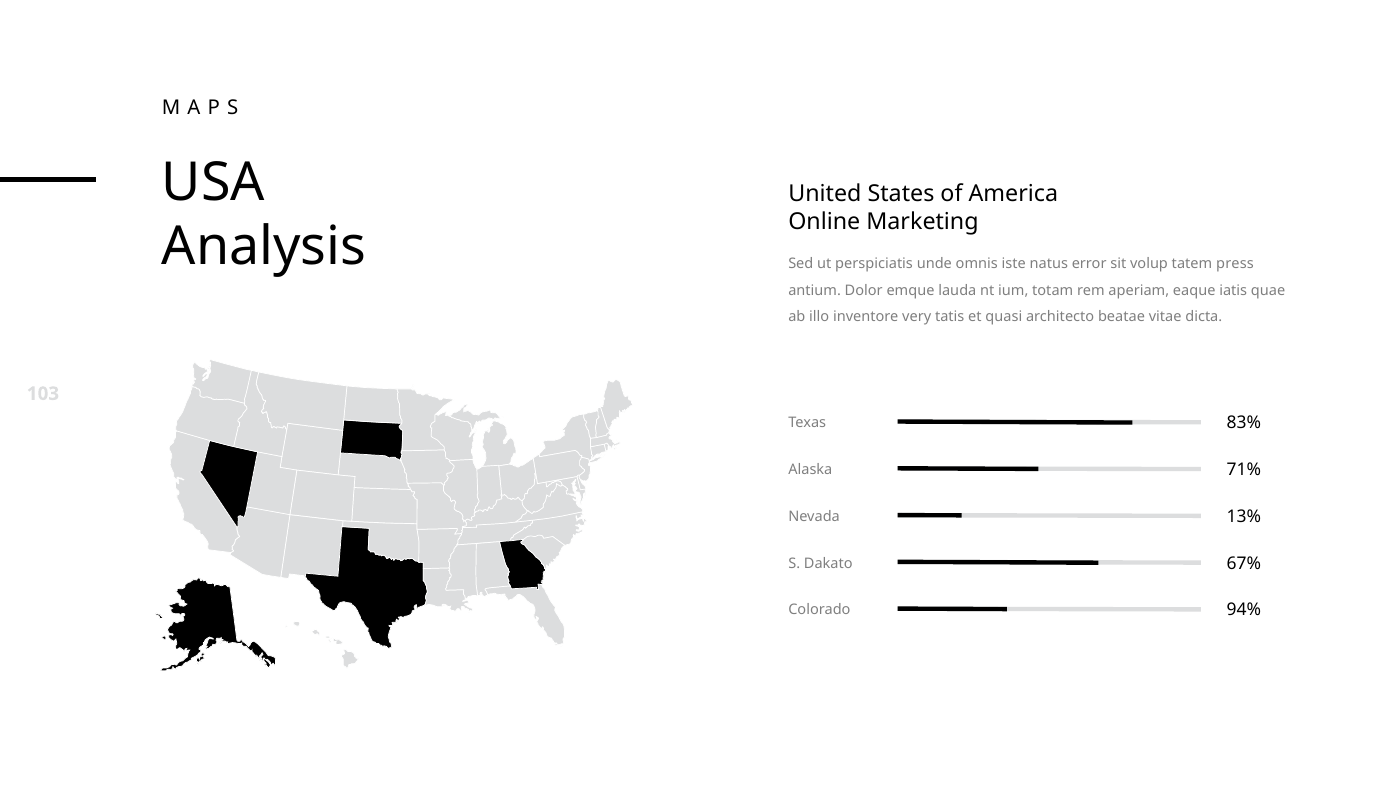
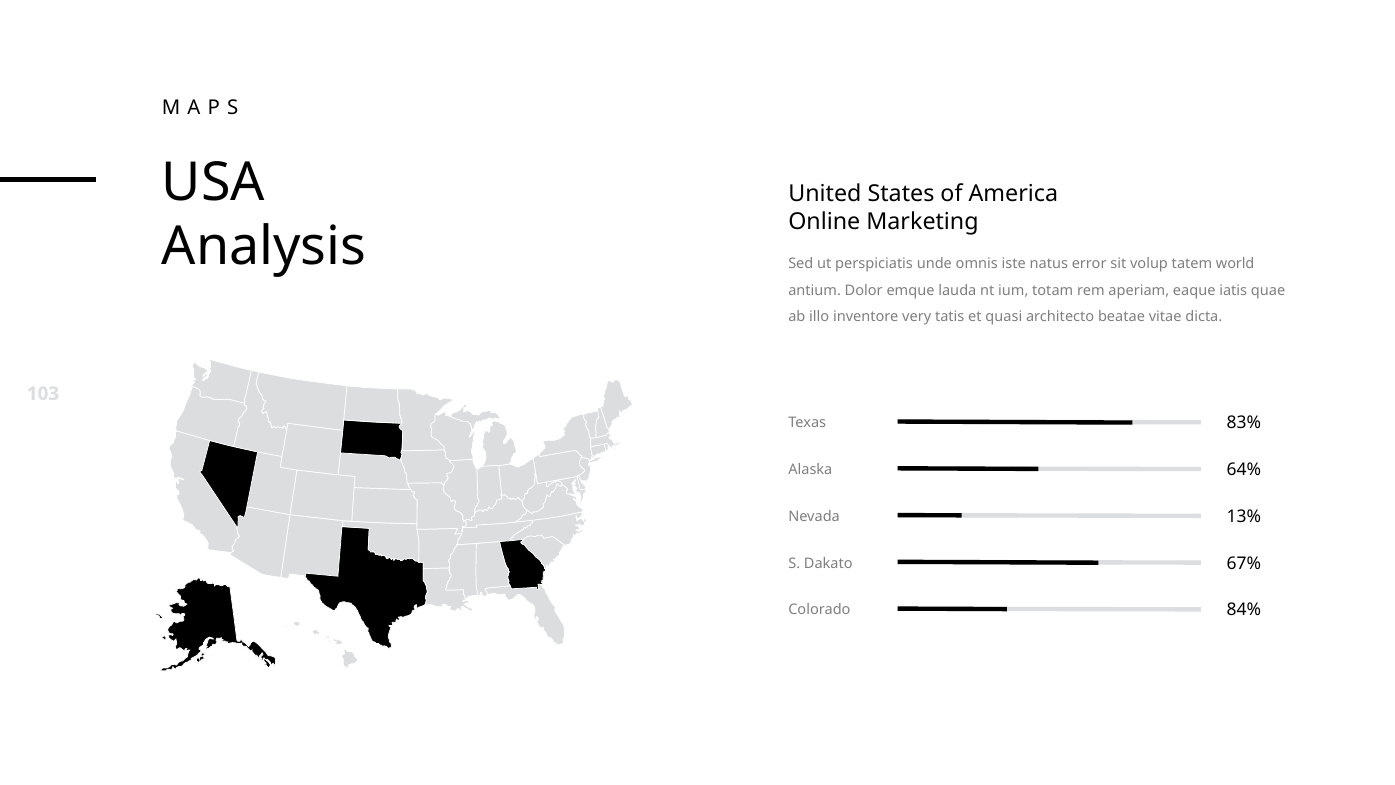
press: press -> world (1235, 264)
71%: 71% -> 64% (1244, 470)
94%: 94% -> 84% (1244, 610)
